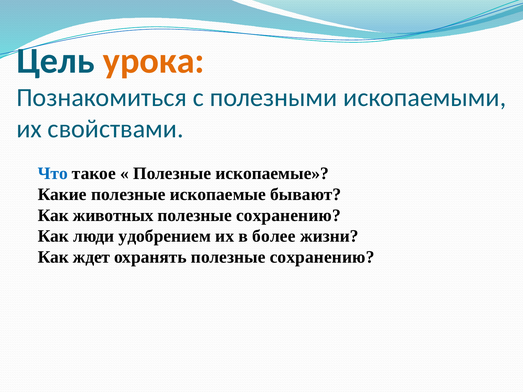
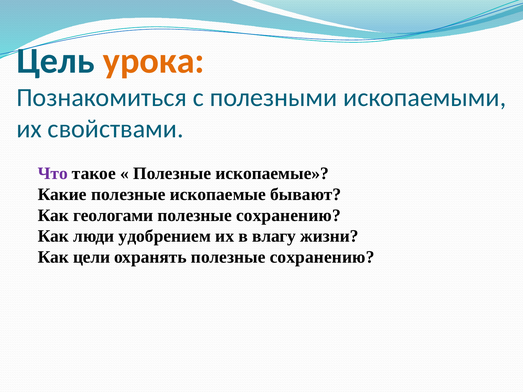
Что colour: blue -> purple (53, 174)
животных: животных -> геологами (113, 215)
более: более -> влагу (274, 236)
ждет: ждет -> цели (92, 257)
